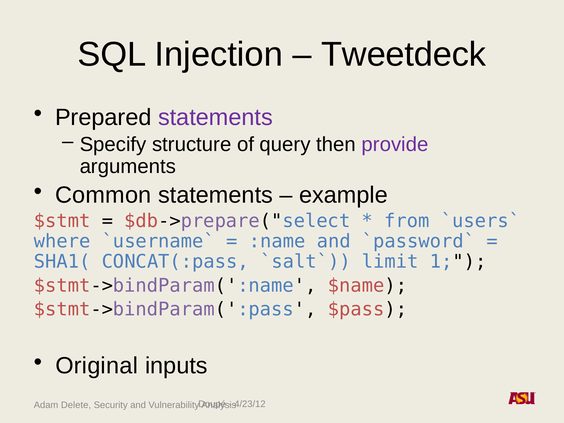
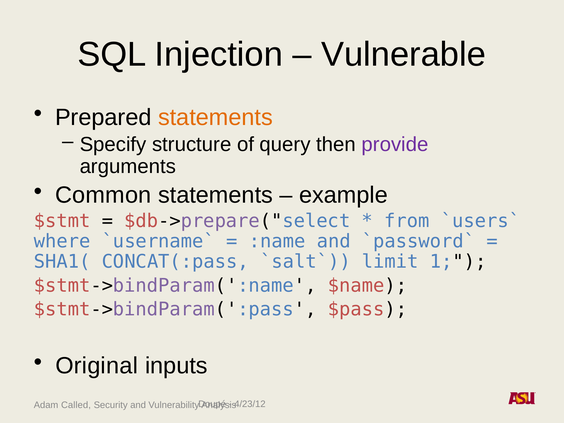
Tweetdeck: Tweetdeck -> Vulnerable (404, 55)
statements colour: purple -> orange (215, 117)
Delete: Delete -> Called (76, 405)
